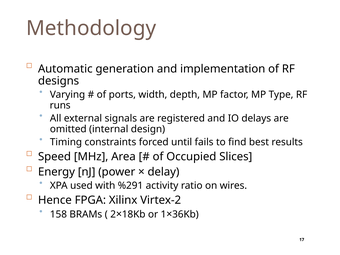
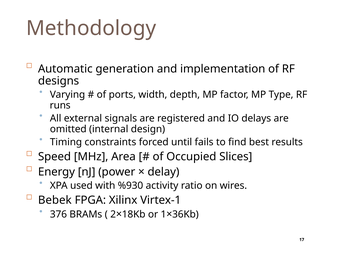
%291: %291 -> %930 (130, 186)
Hence: Hence -> Bebek (55, 200)
Virtex-2: Virtex-2 -> Virtex-1 (161, 200)
158: 158 -> 376 (58, 214)
